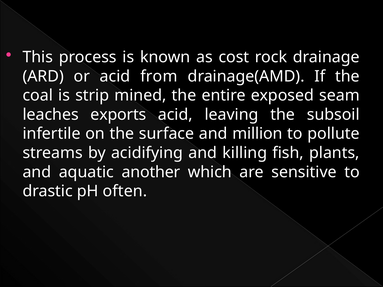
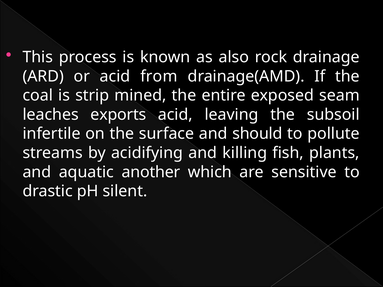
cost: cost -> also (234, 57)
million: million -> should (257, 134)
often: often -> silent (125, 191)
